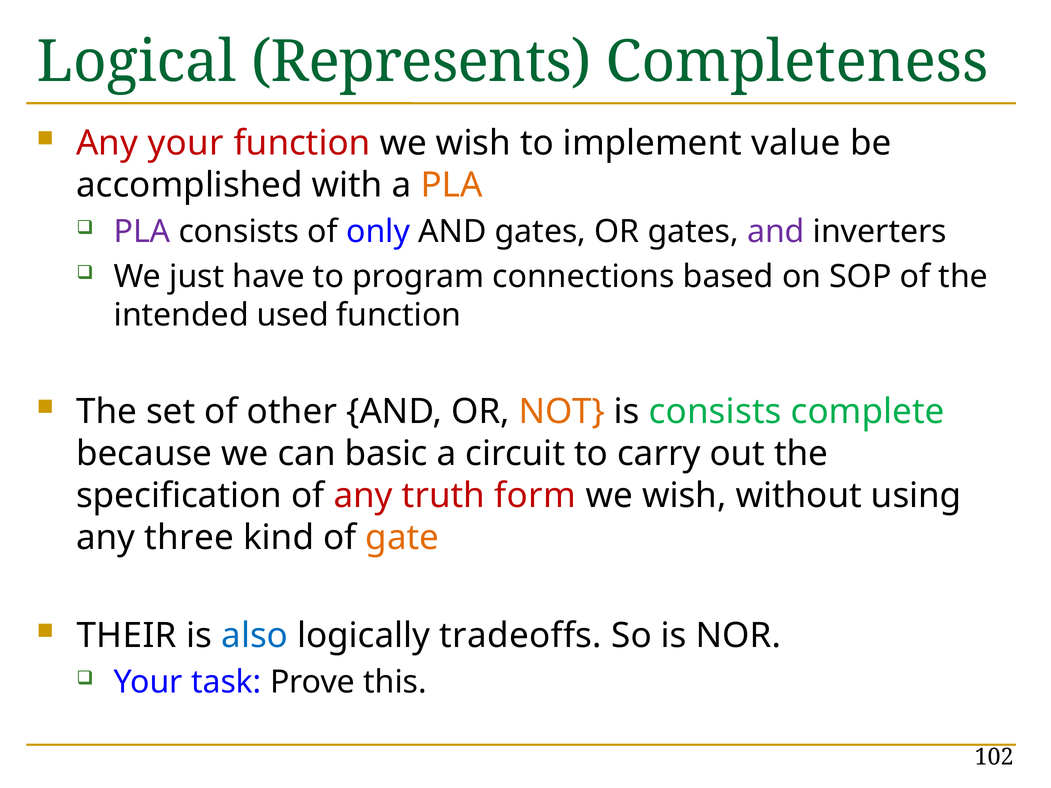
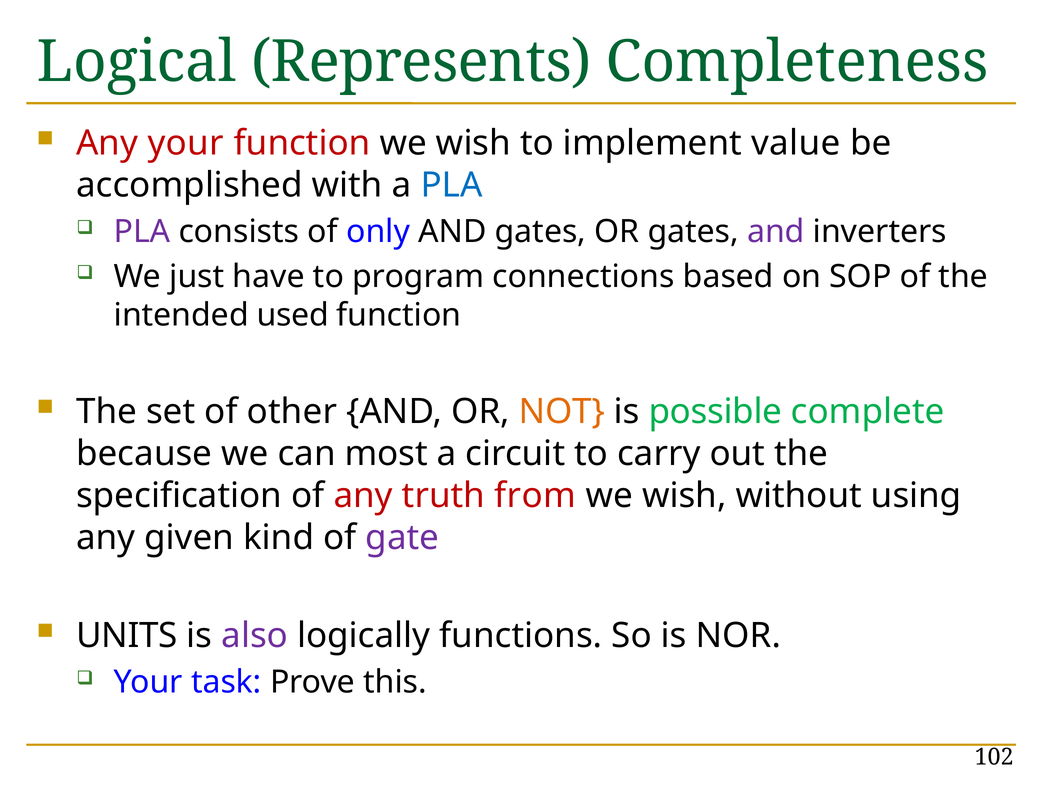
PLA colour: orange -> blue (452, 185)
is consists: consists -> possible (715, 412)
basic: basic -> most (386, 454)
form: form -> from (535, 496)
three: three -> given (189, 538)
gate colour: orange -> purple (402, 538)
THEIR: THEIR -> UNITS (127, 636)
also colour: blue -> purple (255, 636)
tradeoffs: tradeoffs -> functions (521, 636)
